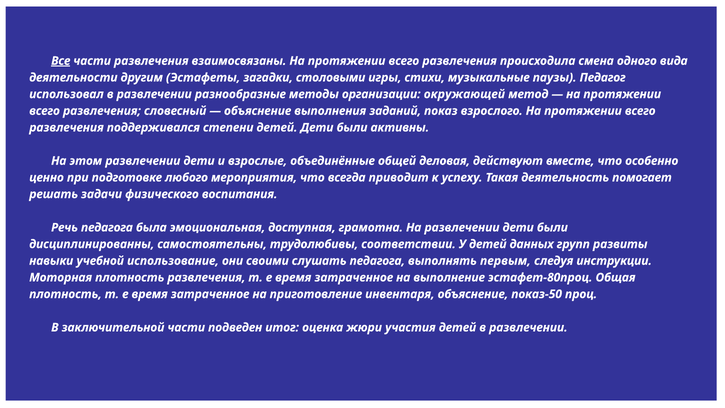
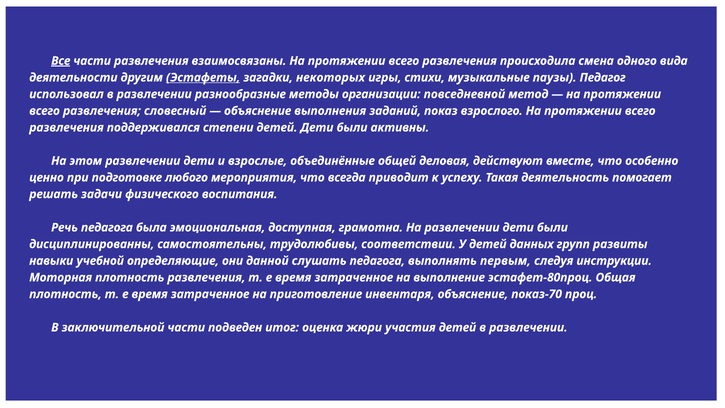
Эстафеты underline: none -> present (203, 78)
столовыми: столовыми -> некоторых (331, 78)
окружающей: окружающей -> повседневной (464, 94)
использование: использование -> определяющие (173, 261)
своими: своими -> данной (267, 261)
показ-50: показ-50 -> показ-70 (537, 294)
